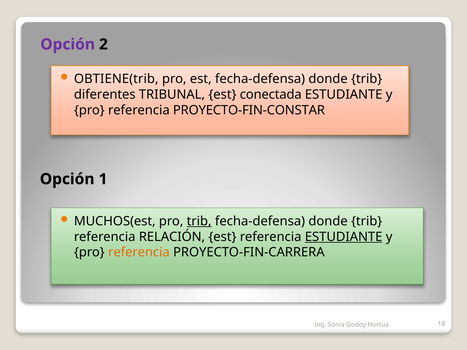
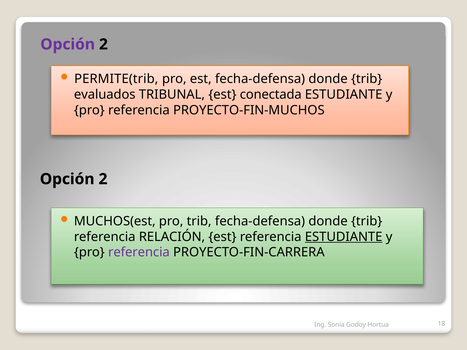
OBTIENE(trib: OBTIENE(trib -> PERMITE(trib (116, 79)
diferentes: diferentes -> evaluados (105, 95)
PROYECTO-FIN-CONSTAR: PROYECTO-FIN-CONSTAR -> PROYECTO-FIN-MUCHOS (249, 110)
1: 1 -> 2 (103, 179)
trib underline: present -> none (199, 221)
referencia colour: orange -> purple (139, 252)
